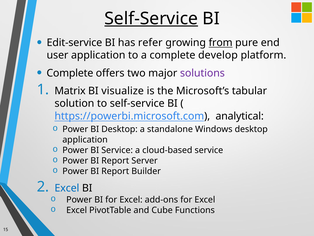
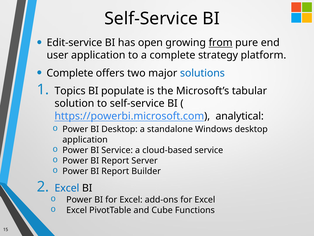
Self-Service underline: present -> none (151, 18)
refer: refer -> open (150, 43)
develop: develop -> strategy (218, 55)
solutions colour: purple -> blue (202, 73)
Matrix: Matrix -> Topics (70, 91)
visualize: visualize -> populate (123, 91)
